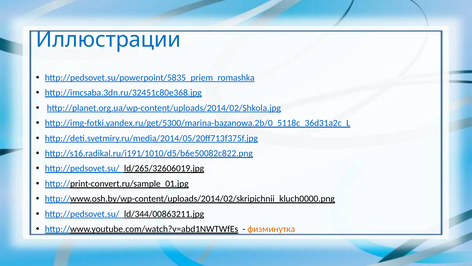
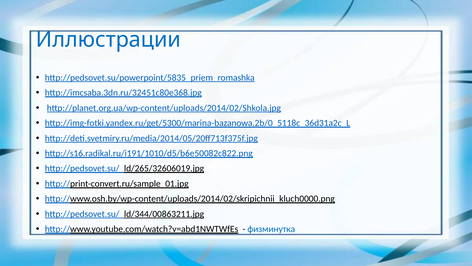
физминутка colour: orange -> blue (271, 229)
